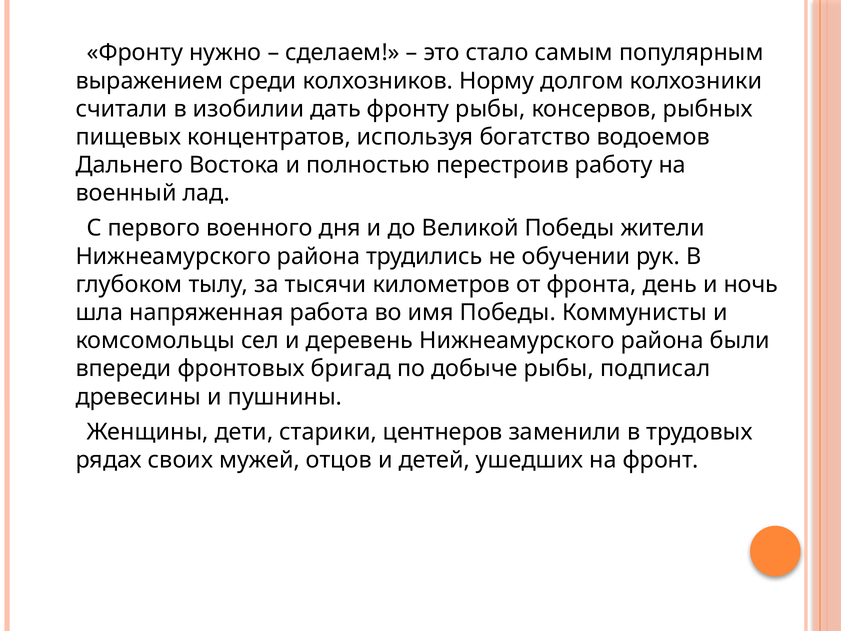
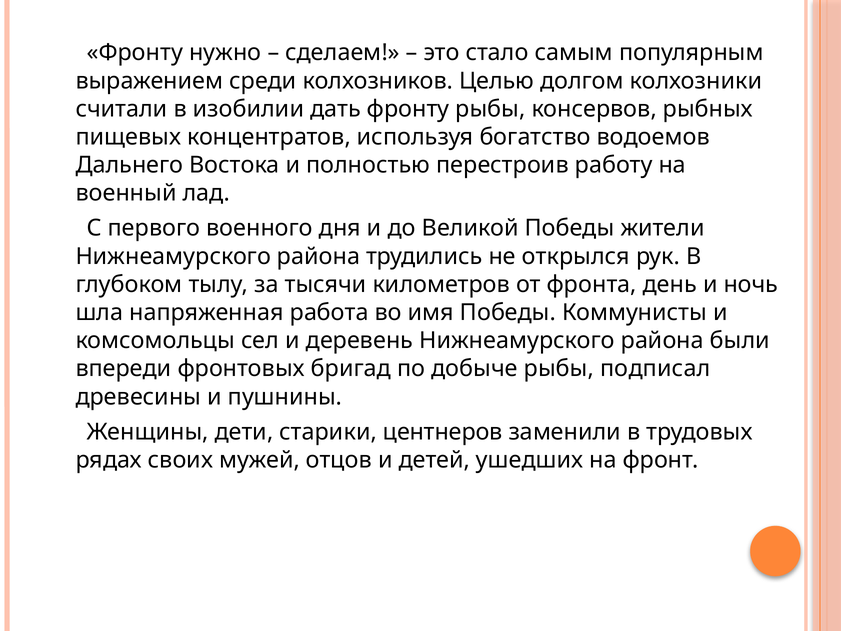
Норму: Норму -> Целью (497, 81)
обучении: обучении -> открылся (576, 256)
